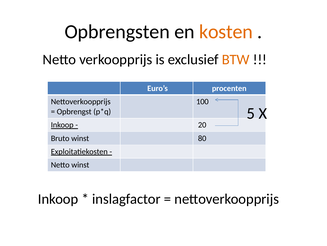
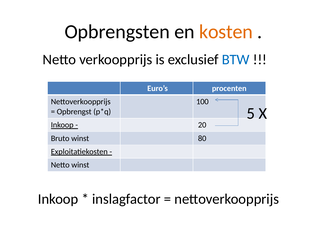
BTW colour: orange -> blue (236, 59)
